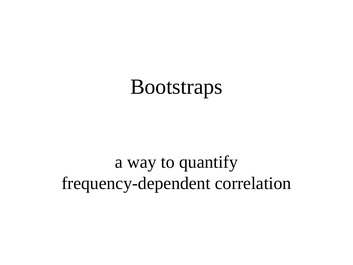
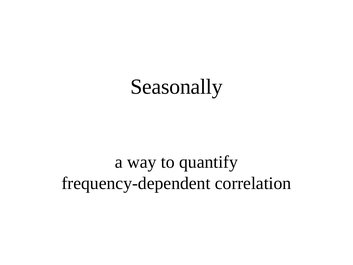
Bootstraps: Bootstraps -> Seasonally (176, 87)
